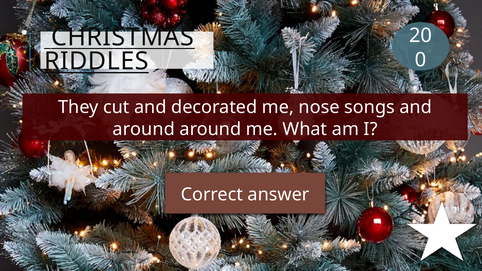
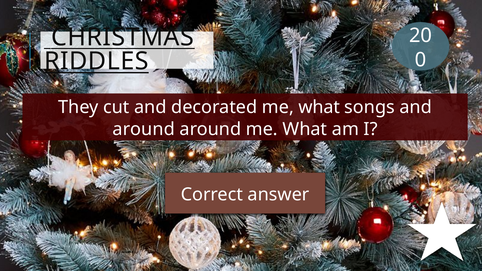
decorated me nose: nose -> what (319, 107)
